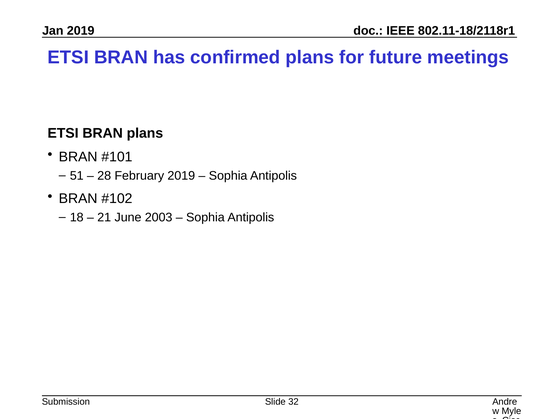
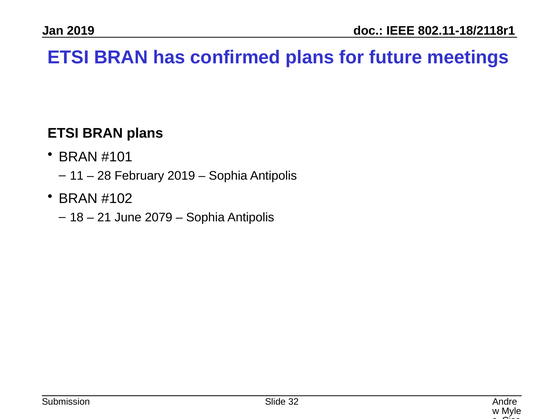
51: 51 -> 11 (77, 176)
2003: 2003 -> 2079 (159, 218)
